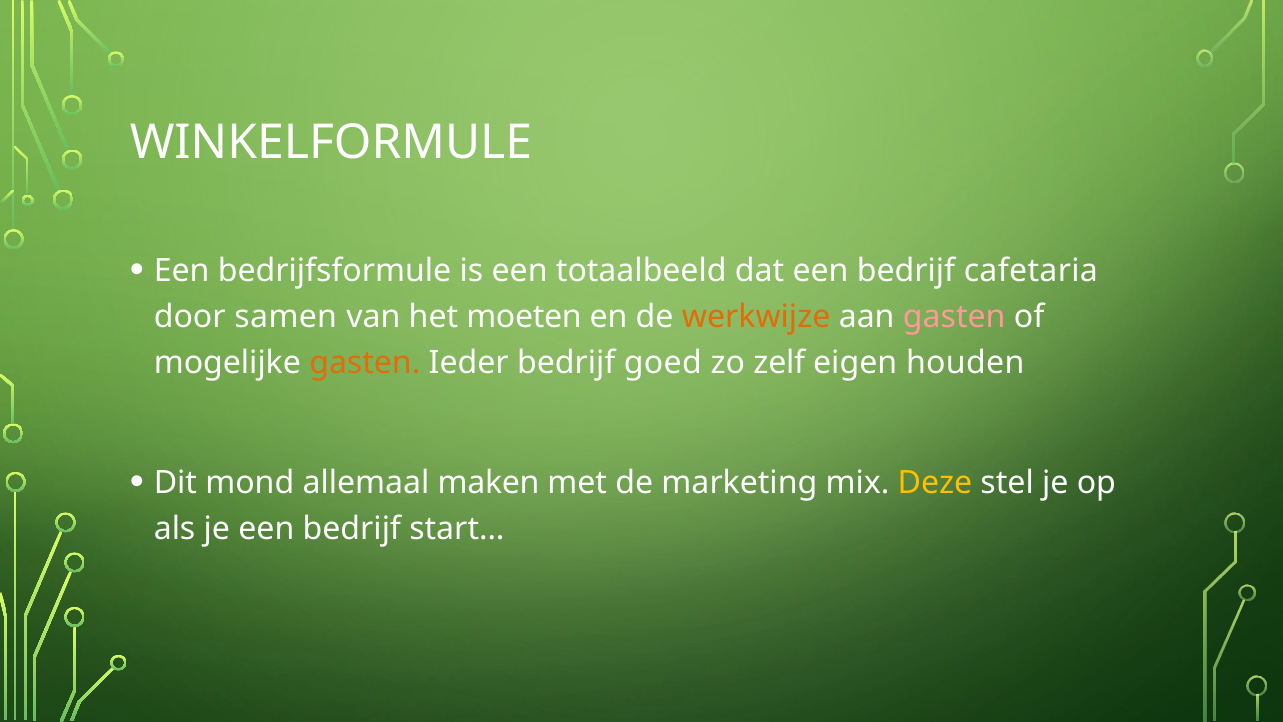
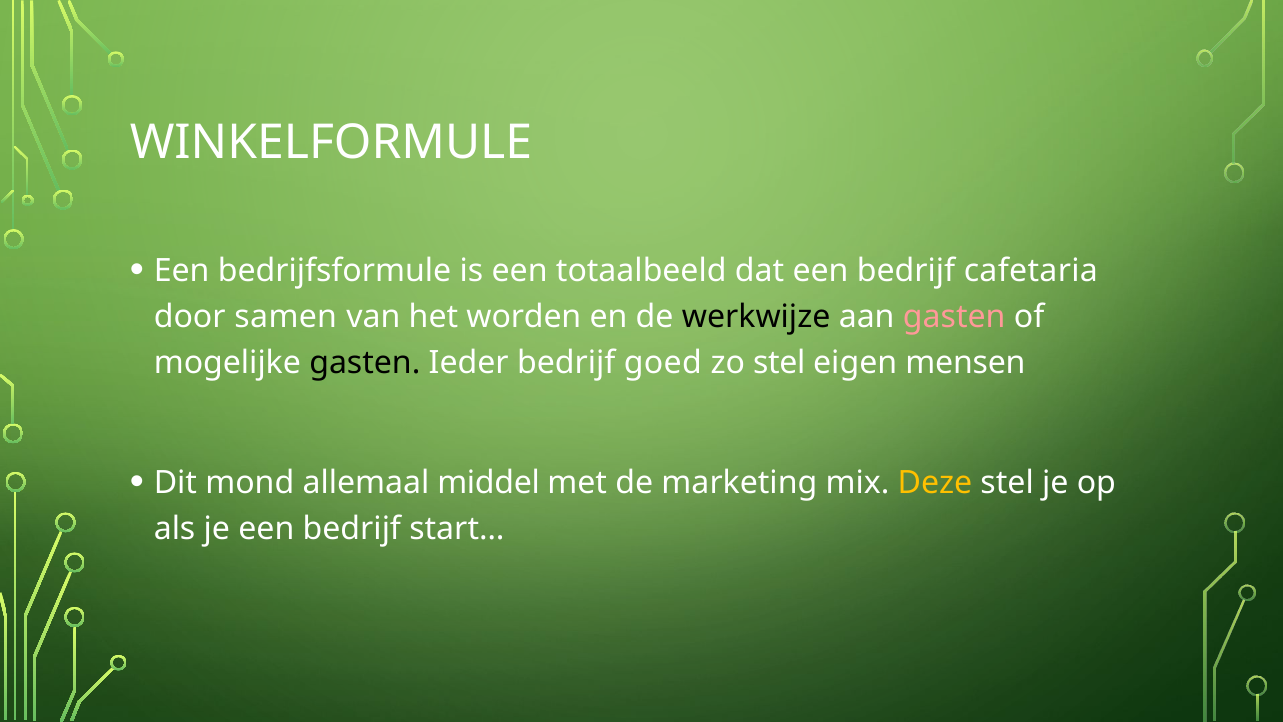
moeten: moeten -> worden (524, 317)
werkwijze colour: orange -> black (756, 317)
gasten colour: orange -> black (365, 363)
zo zelf: zelf -> stel (779, 363)
houden: houden -> mensen (965, 363)
maken: maken -> middel (489, 482)
